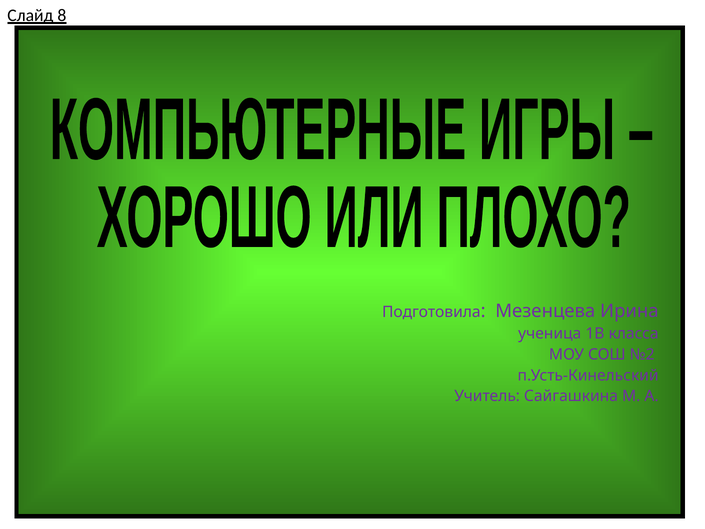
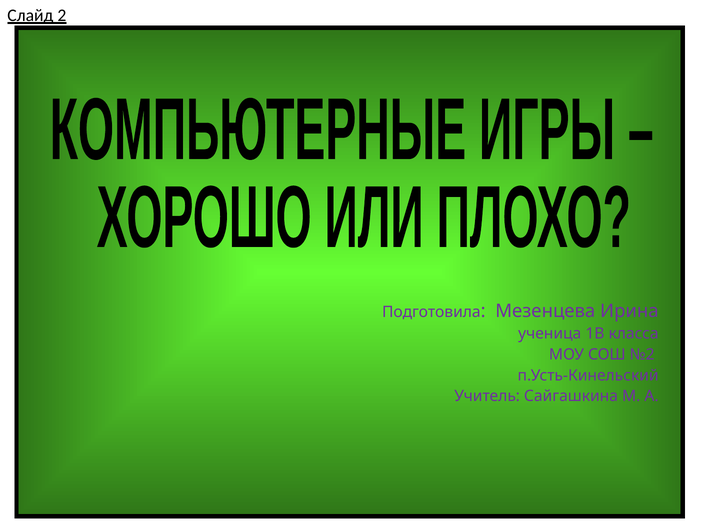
8: 8 -> 2 (62, 15)
